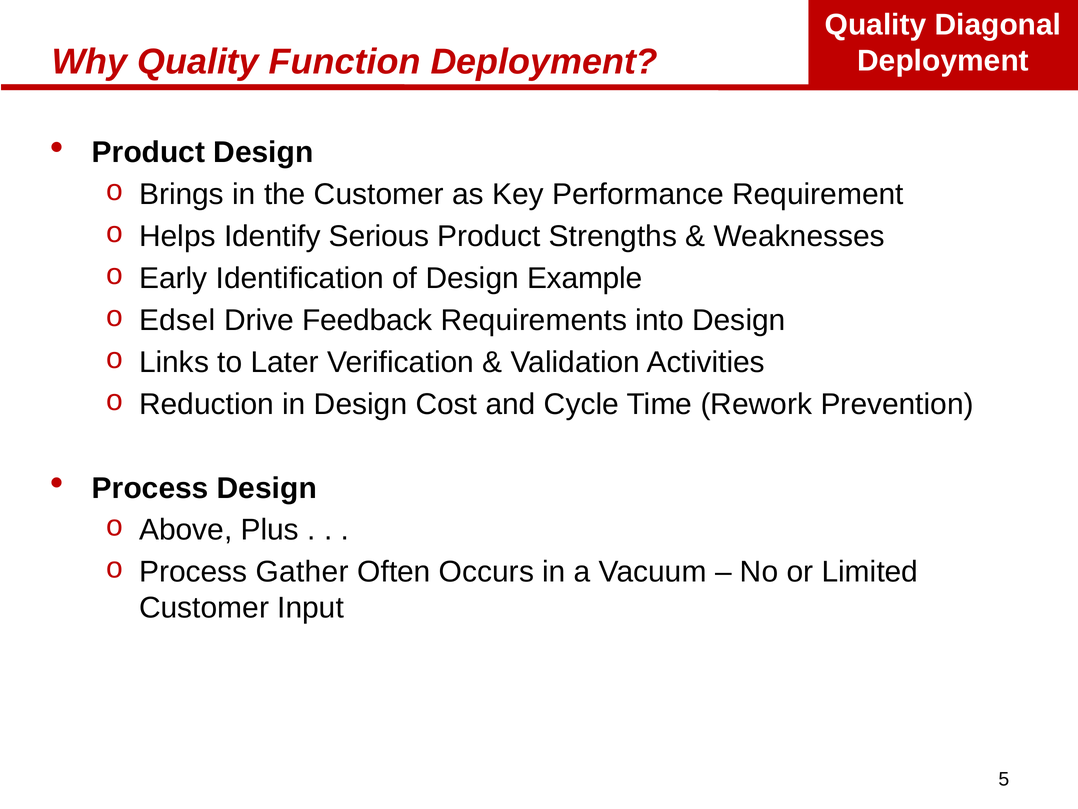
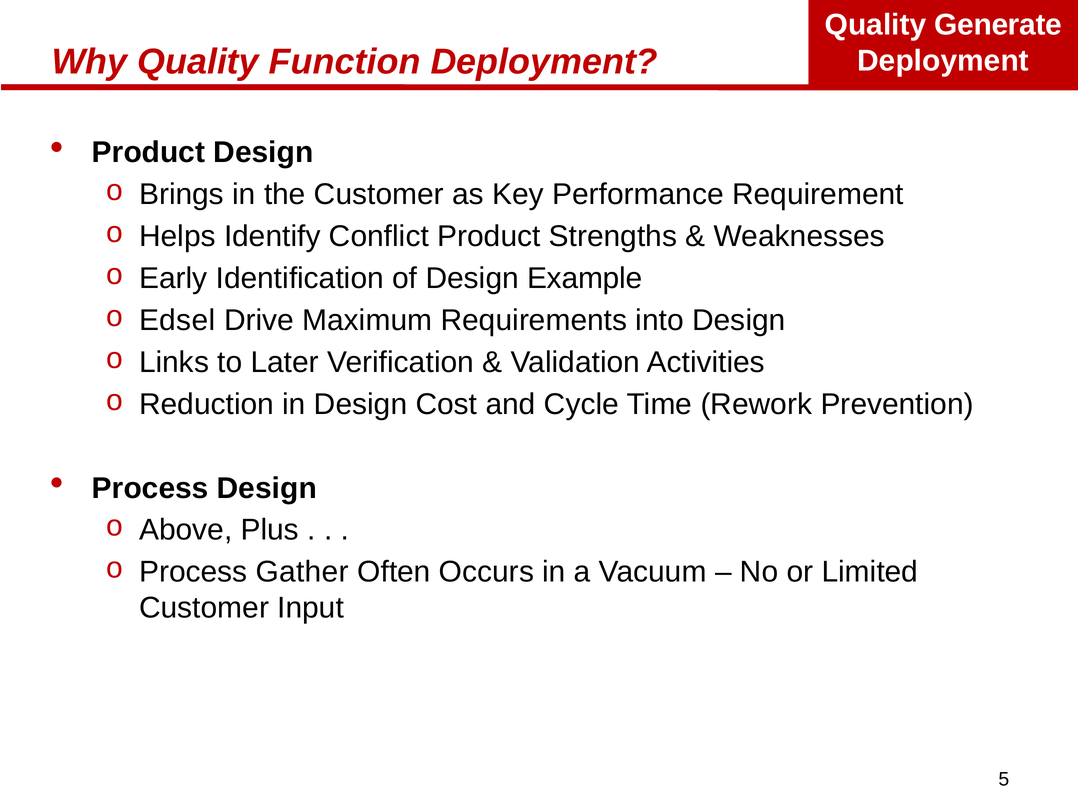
Diagonal: Diagonal -> Generate (998, 25)
Serious: Serious -> Conflict (379, 236)
Feedback: Feedback -> Maximum (367, 320)
